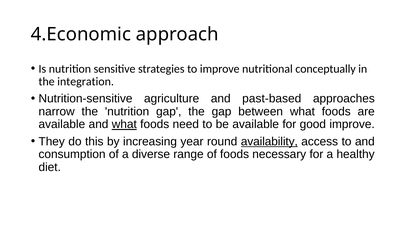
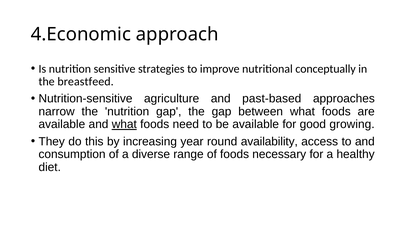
integration: integration -> breastfeed (86, 81)
good improve: improve -> growing (352, 124)
availability underline: present -> none (269, 141)
